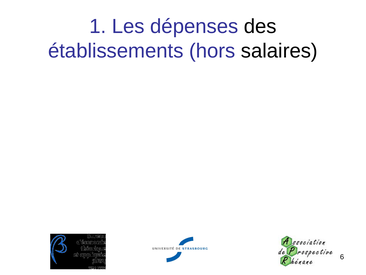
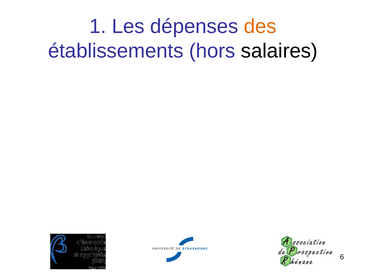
des colour: black -> orange (260, 26)
